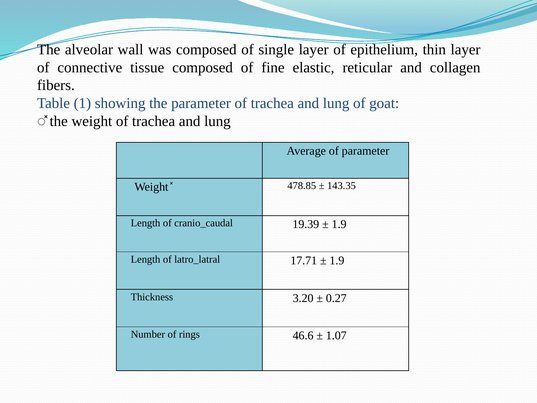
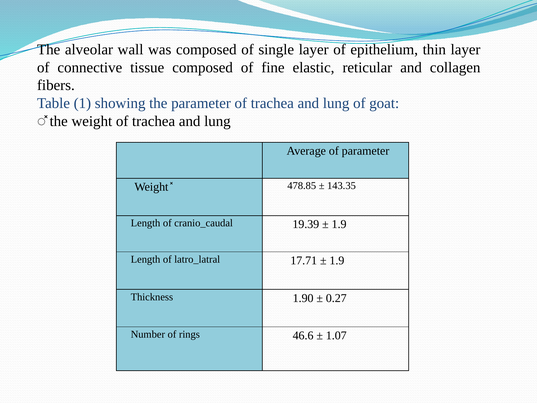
3.20: 3.20 -> 1.90 (303, 298)
